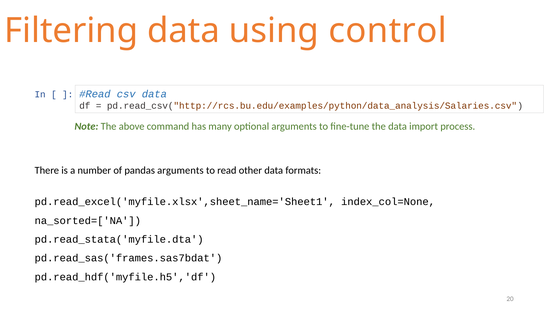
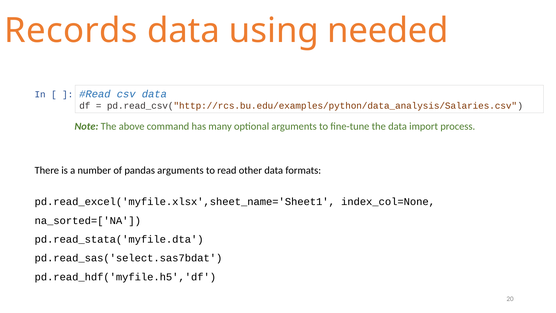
Filtering: Filtering -> Records (71, 31)
control: control -> needed (388, 31)
pd.read_sas('frames.sas7bdat: pd.read_sas('frames.sas7bdat -> pd.read_sas('select.sas7bdat (128, 258)
